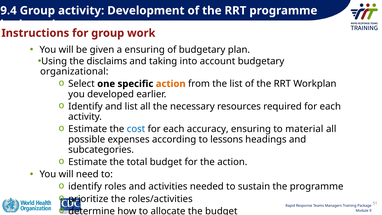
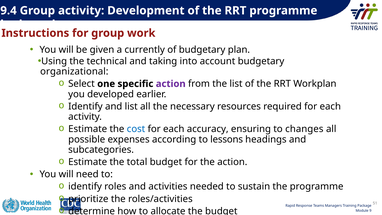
a ensuring: ensuring -> currently (145, 50)
disclaims: disclaims -> technical (107, 61)
action colour: orange -> purple (171, 84)
material: material -> changes (304, 129)
